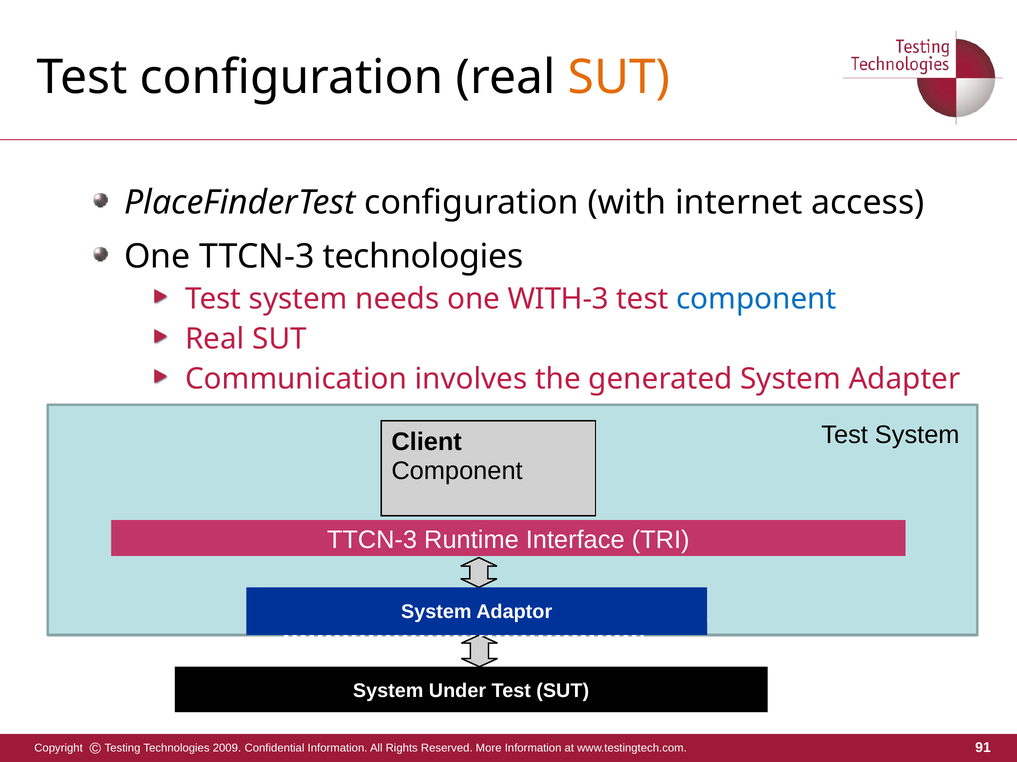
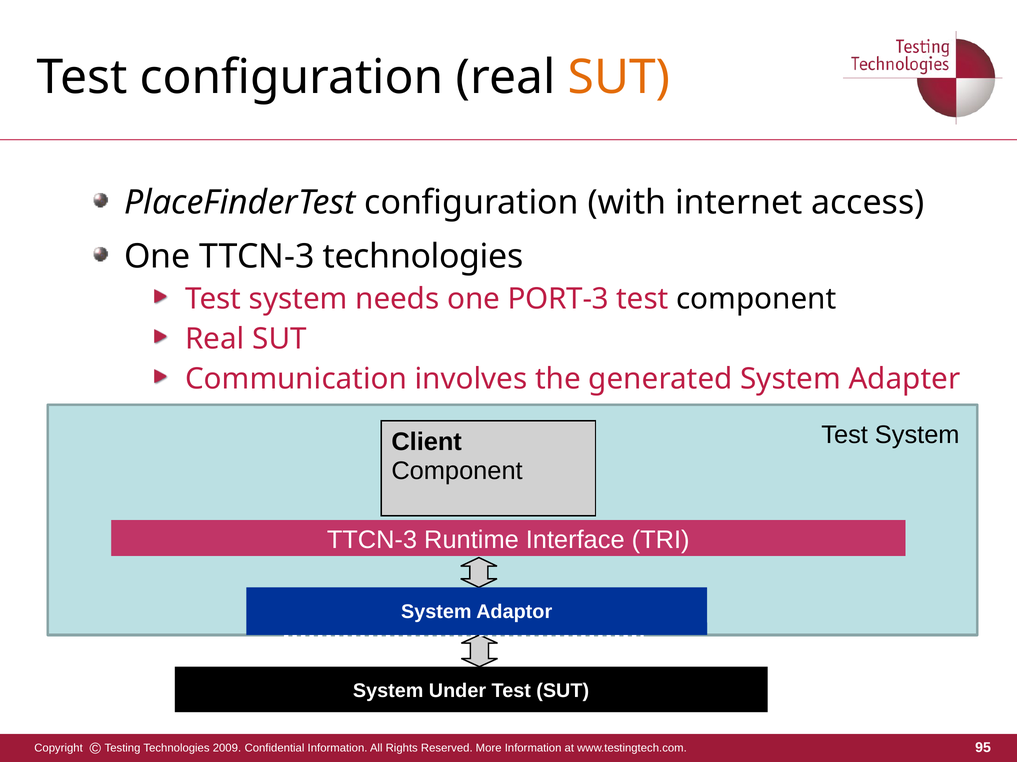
WITH-3: WITH-3 -> PORT-3 (558, 299)
component colour: blue -> black (756, 299)
91: 91 -> 95 (983, 748)
